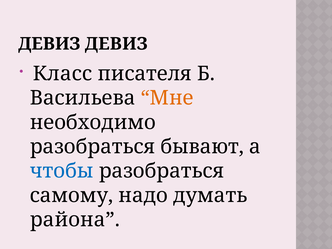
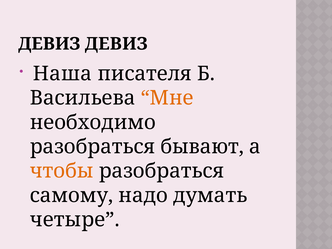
Класс: Класс -> Наша (63, 74)
чтобы colour: blue -> orange (62, 171)
района: района -> четыре (75, 220)
